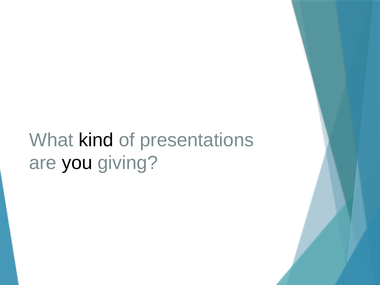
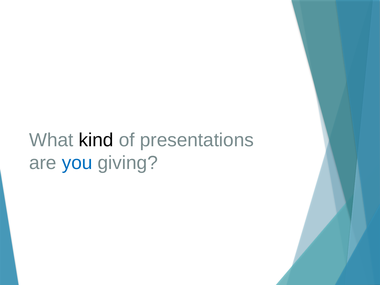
you colour: black -> blue (77, 163)
